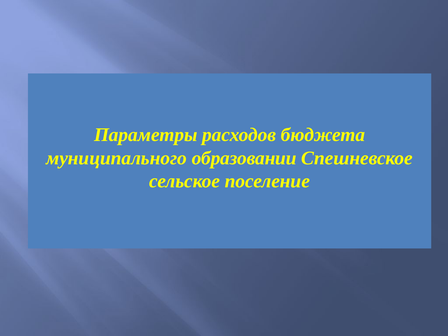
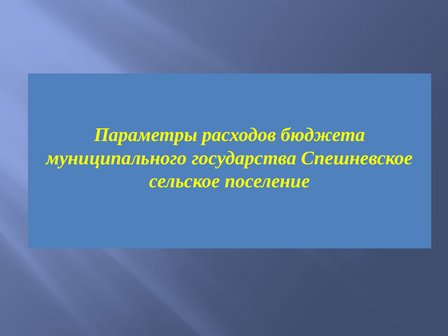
образовании: образовании -> государства (244, 158)
